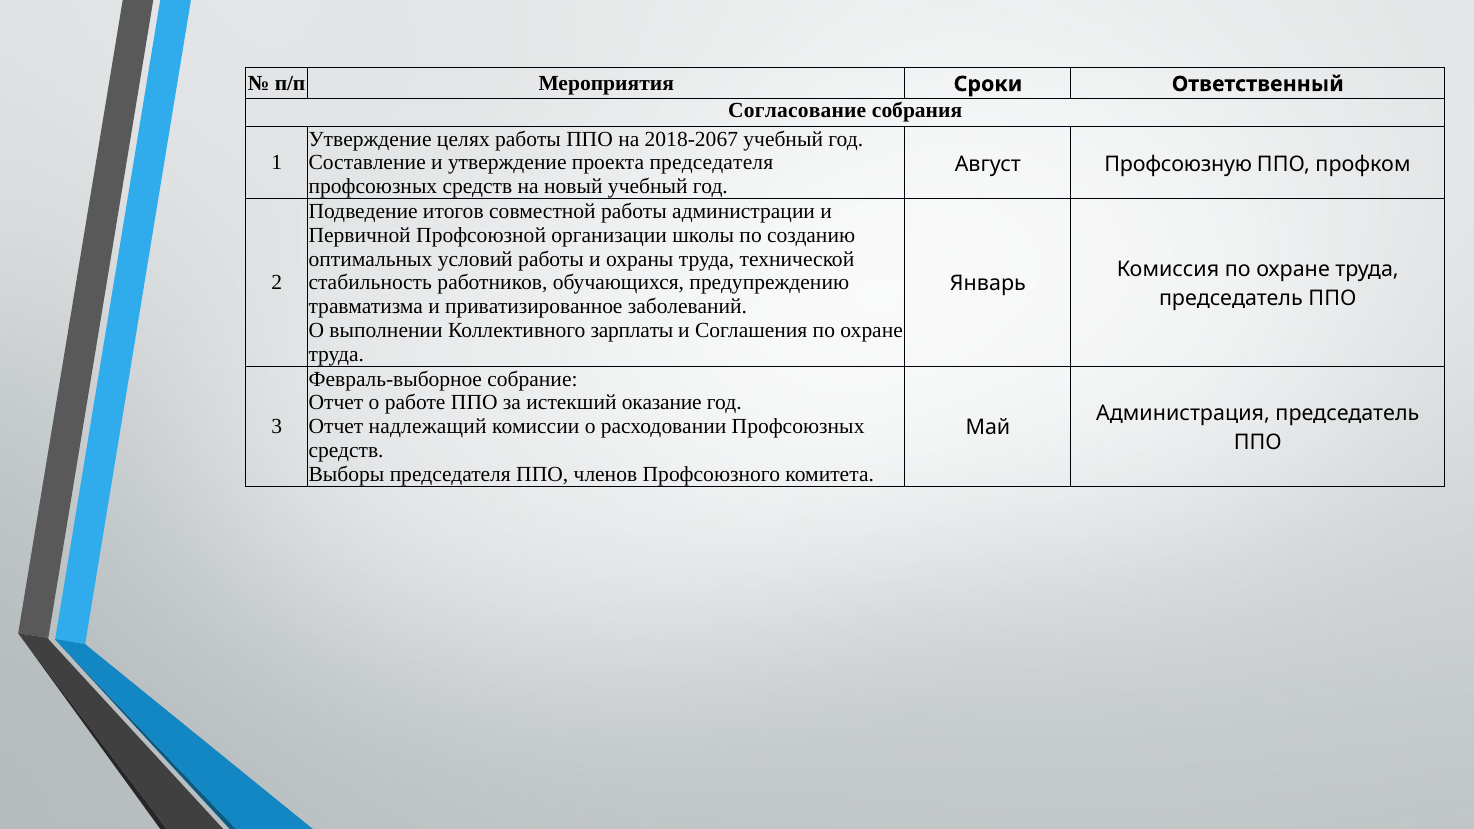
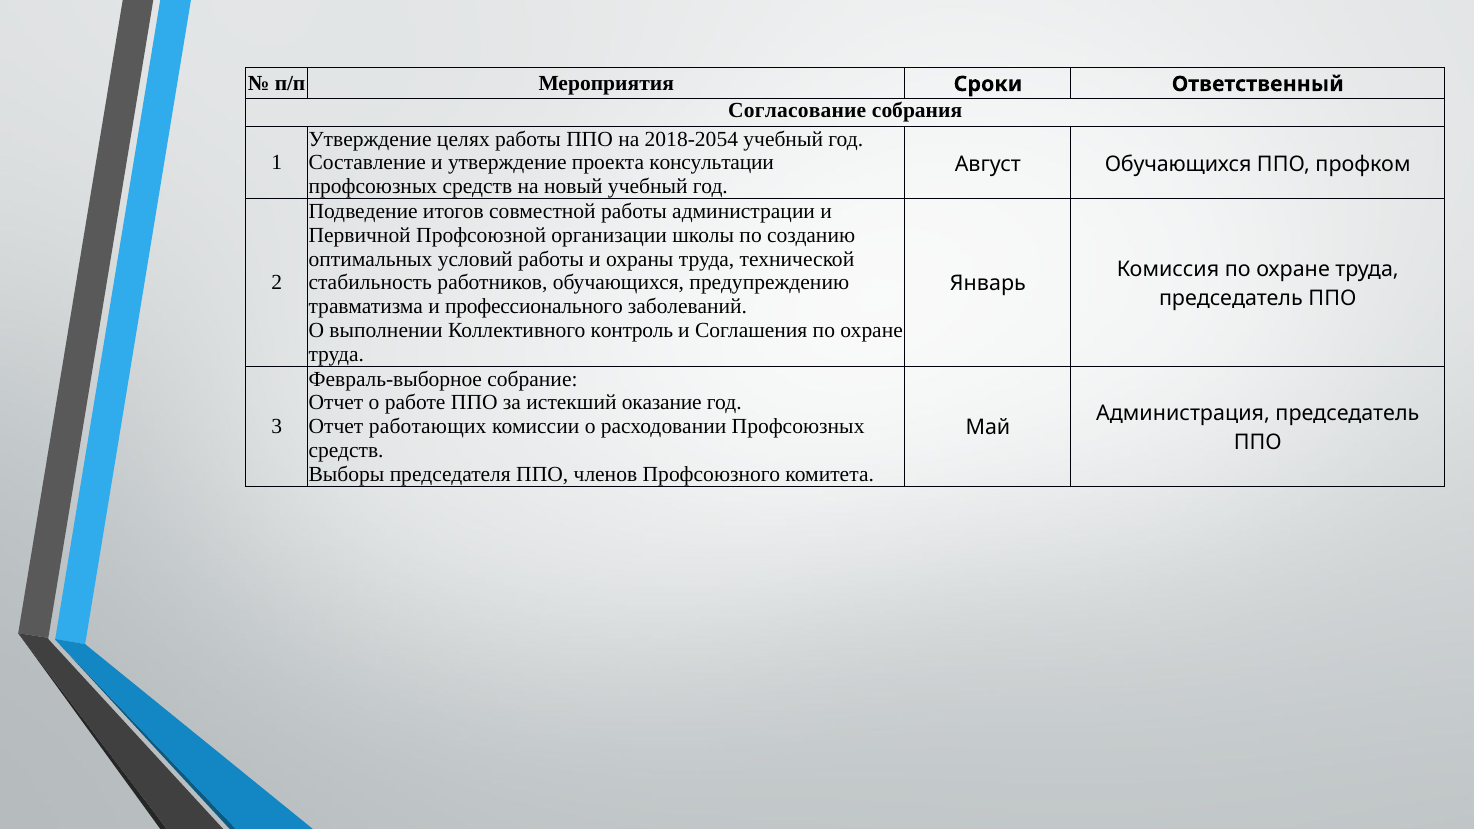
2018-2067: 2018-2067 -> 2018-2054 (691, 139)
проекта председателя: председателя -> консультации (712, 163)
Август Профсоюзную: Профсоюзную -> Обучающихся (1178, 164)
приватизированное: приватизированное -> профессионального (534, 307)
зарплаты: зарплаты -> контроль (632, 330)
надлежащий: надлежащий -> работающих (428, 427)
